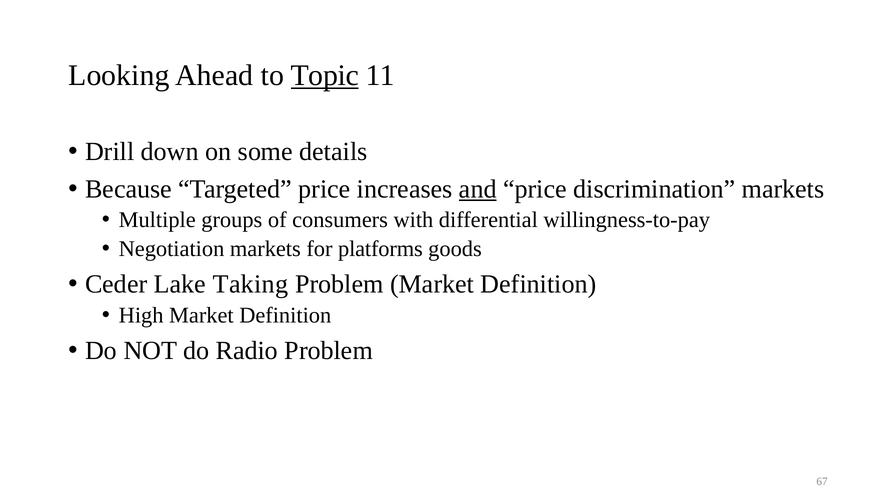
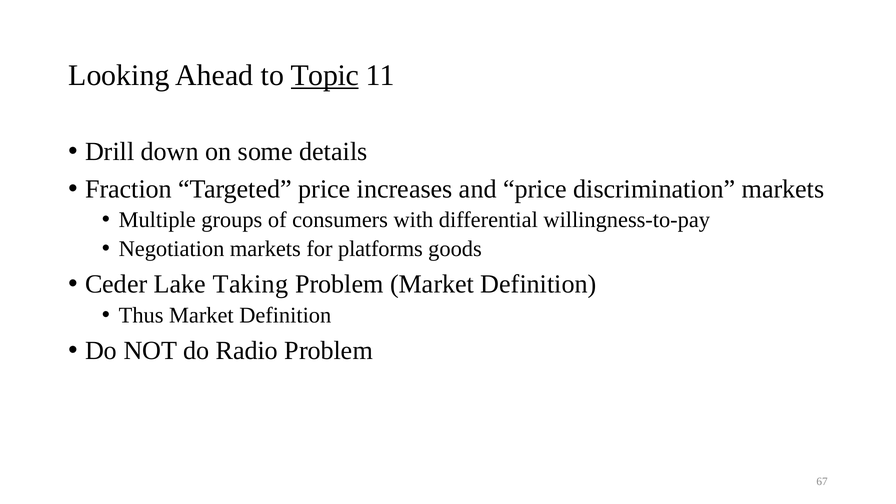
Because: Because -> Fraction (129, 189)
and underline: present -> none (478, 189)
High: High -> Thus (141, 315)
